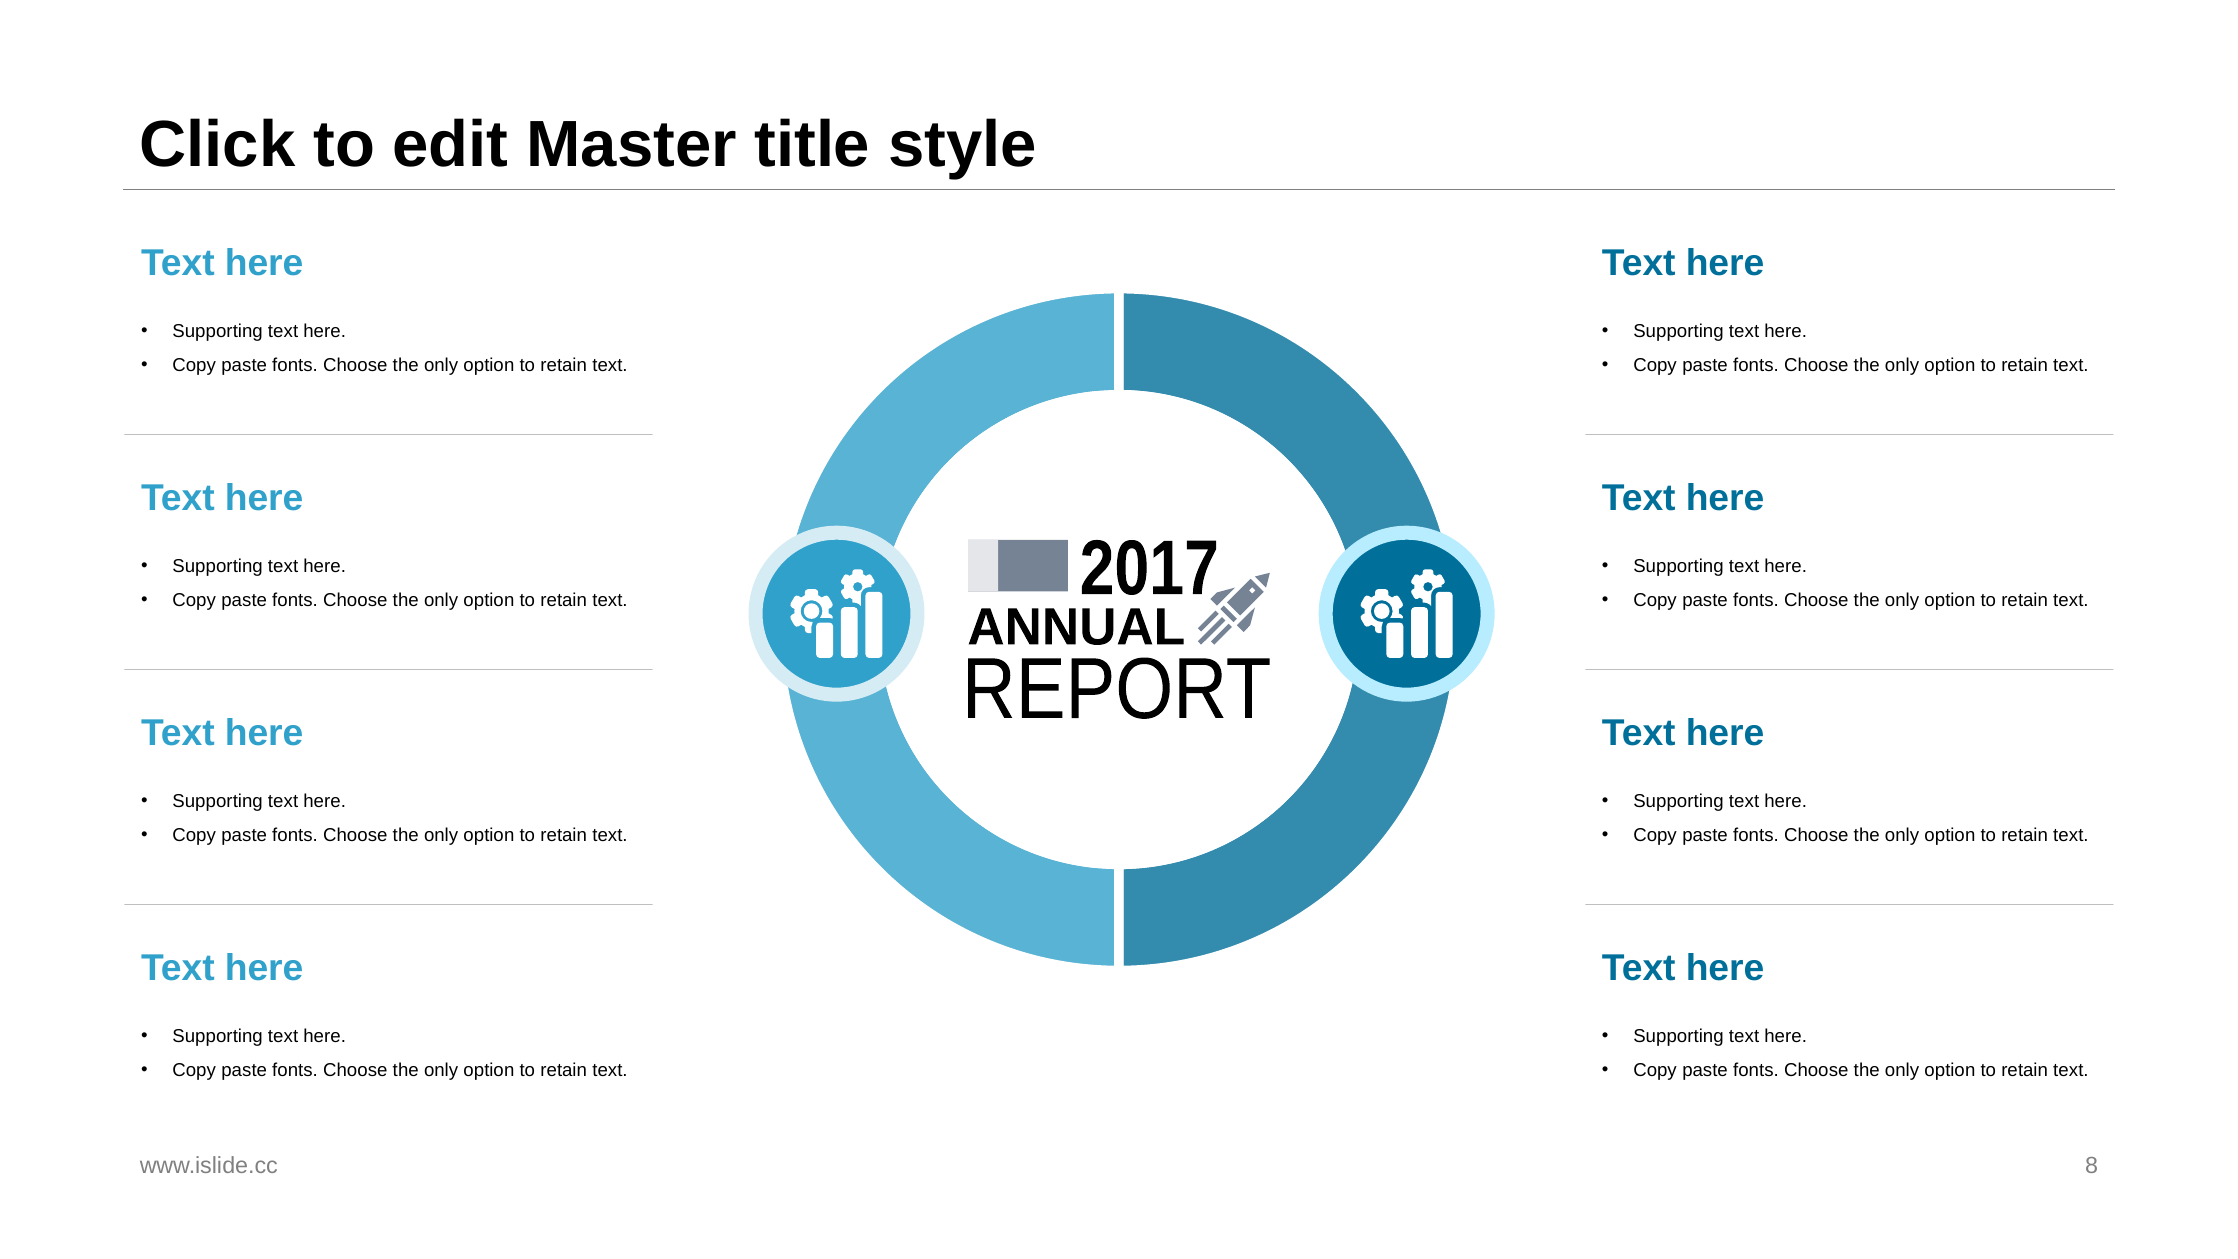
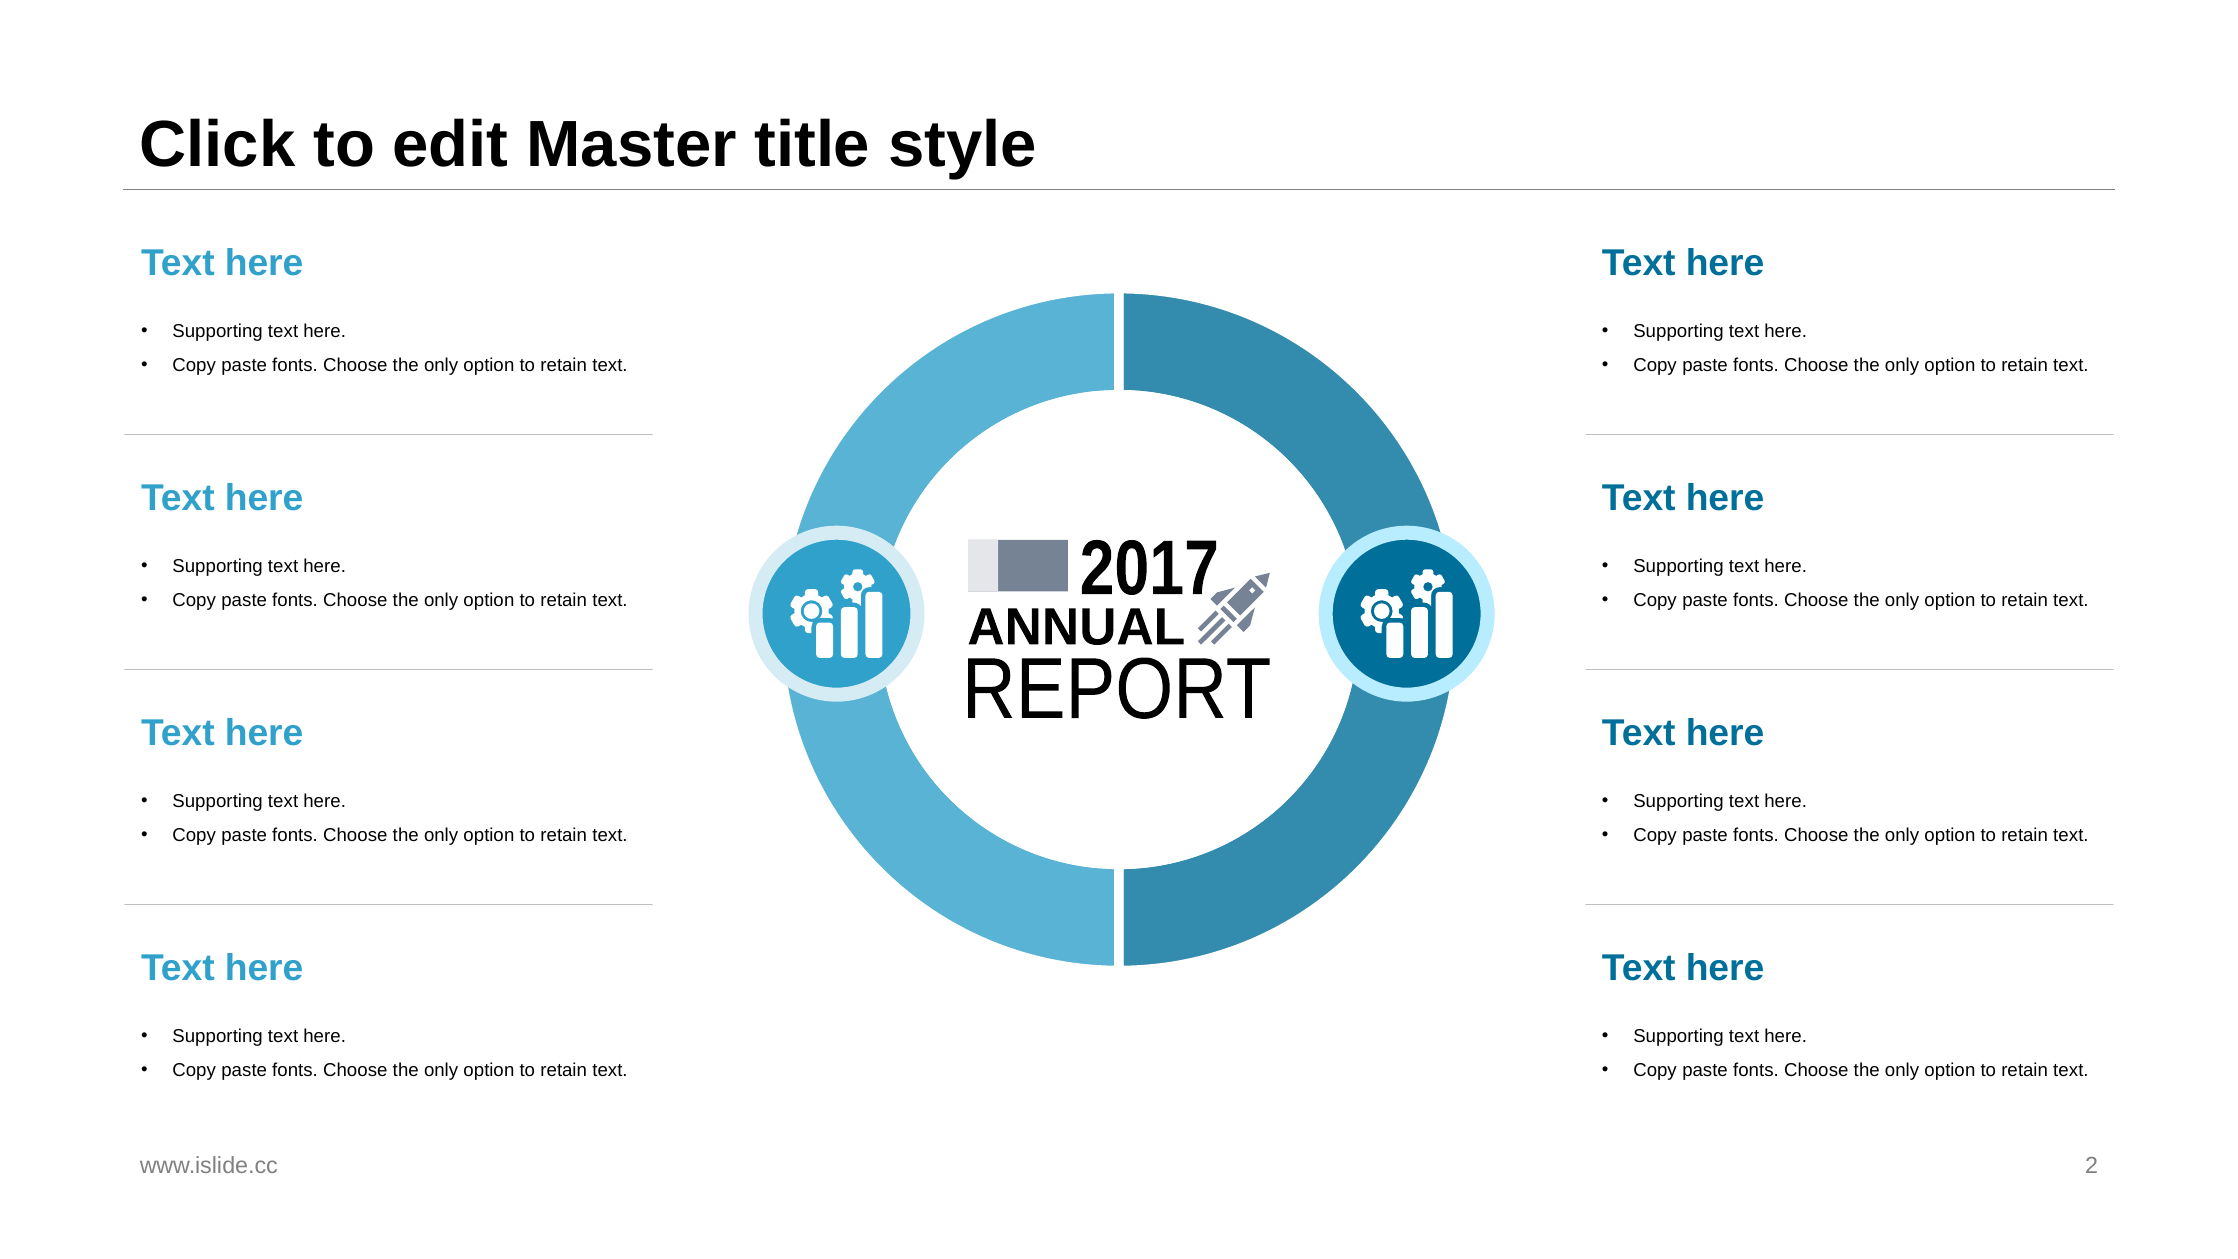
8: 8 -> 2 (2092, 1166)
